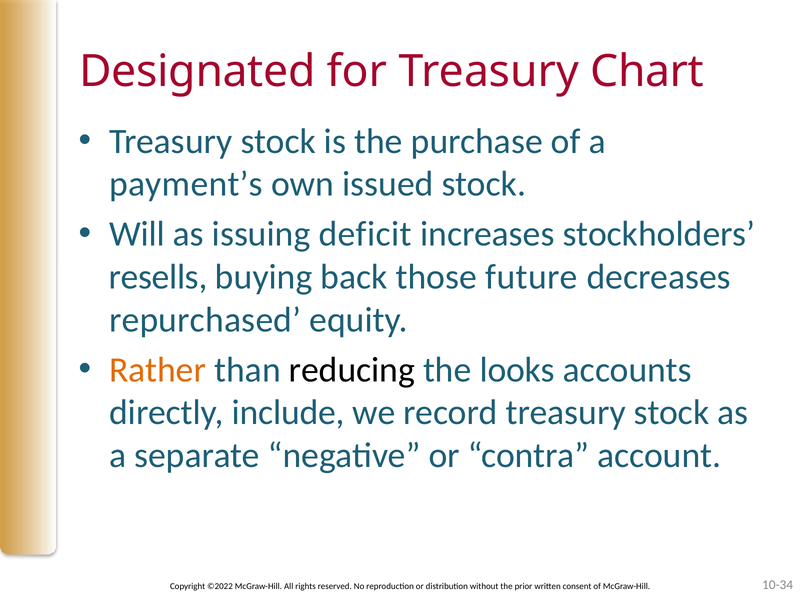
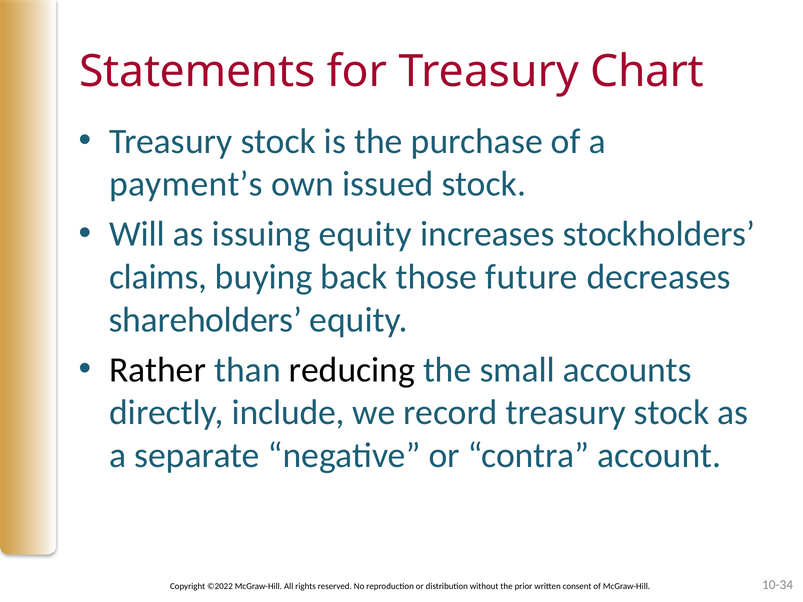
Designated: Designated -> Statements (197, 71)
issuing deficit: deficit -> equity (365, 234)
resells: resells -> claims (158, 277)
repurchased: repurchased -> shareholders (205, 320)
Rather colour: orange -> black (158, 370)
looks: looks -> small (517, 370)
